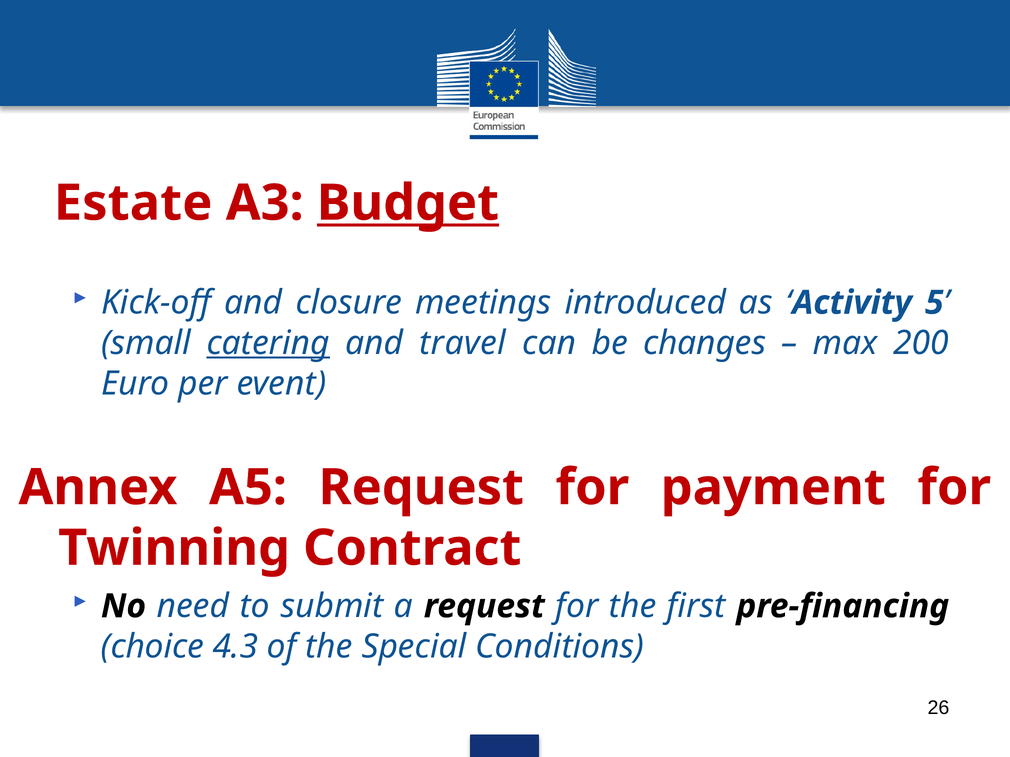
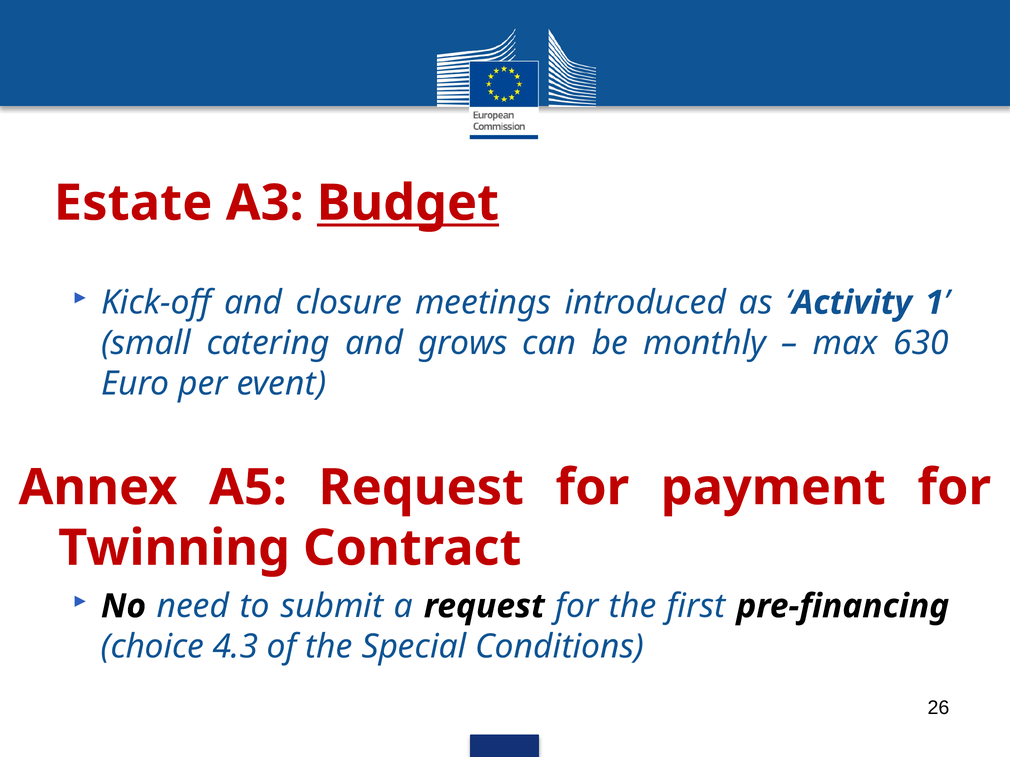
5: 5 -> 1 (934, 303)
catering underline: present -> none (268, 343)
travel: travel -> grows (463, 343)
changes: changes -> monthly (705, 343)
200: 200 -> 630 (921, 343)
